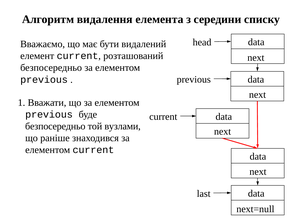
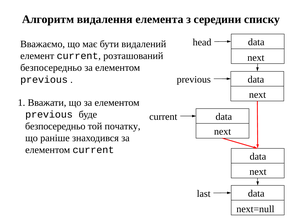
вузлами: вузлами -> початку (123, 127)
